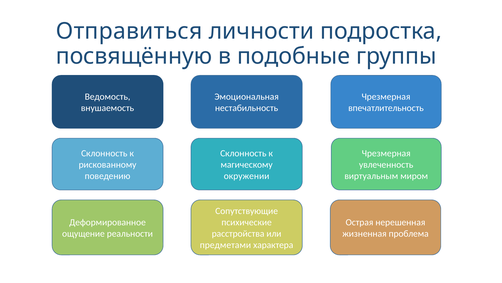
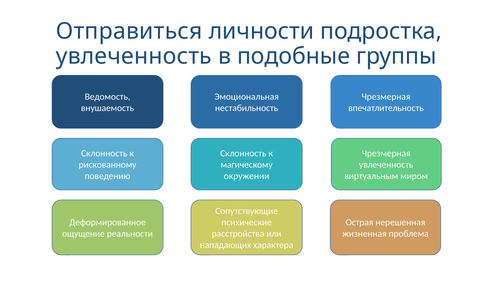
посвящённую: посвящённую -> увлеченность (134, 56)
предметами: предметами -> нападающих (226, 244)
